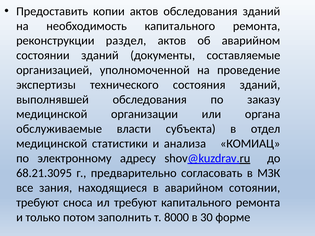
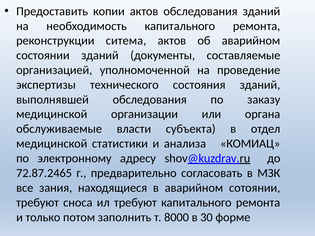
раздел: раздел -> ситема (126, 41)
68.21.3095: 68.21.3095 -> 72.87.2465 (44, 173)
